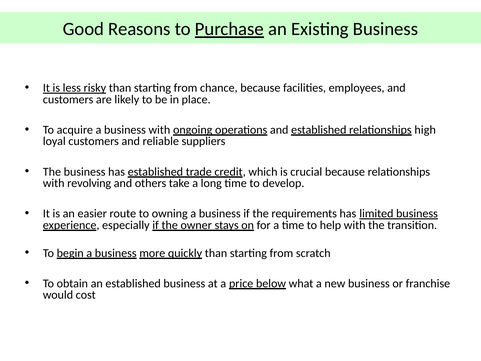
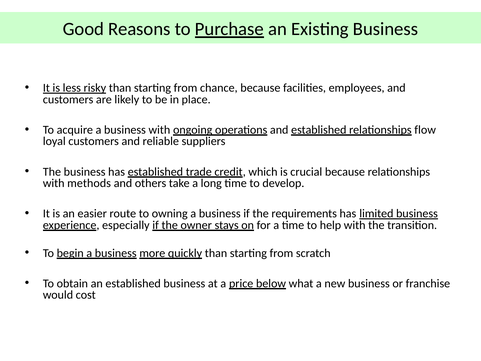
high: high -> flow (425, 130)
revolving: revolving -> methods (89, 183)
